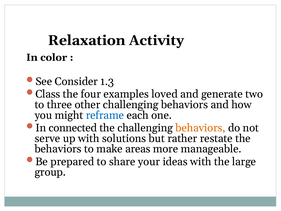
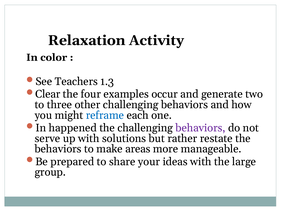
Consider: Consider -> Teachers (76, 81)
Class: Class -> Clear (48, 94)
loved: loved -> occur (165, 94)
connected: connected -> happened (73, 128)
behaviors colour: orange -> purple (200, 128)
